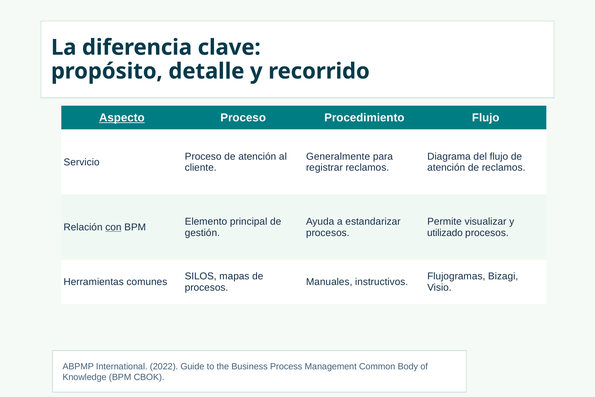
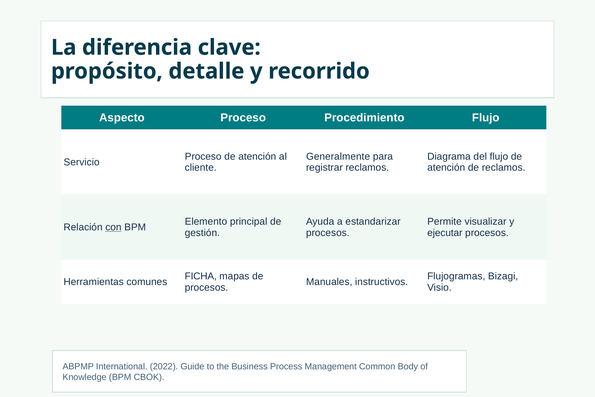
Aspecto underline: present -> none (122, 118)
utilizado: utilizado -> ejecutar (445, 233)
SILOS: SILOS -> FICHA (201, 276)
